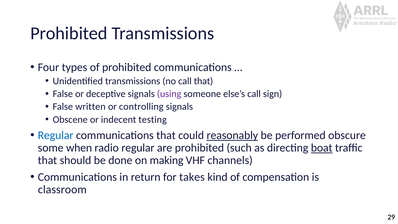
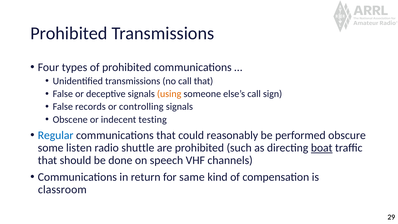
using colour: purple -> orange (169, 94)
written: written -> records (90, 107)
reasonably underline: present -> none (232, 135)
when: when -> listen (79, 148)
radio regular: regular -> shuttle (138, 148)
making: making -> speech (166, 160)
takes: takes -> same (192, 177)
